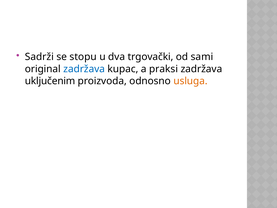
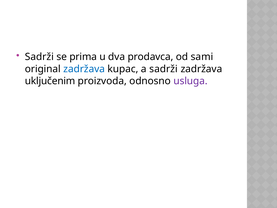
stopu: stopu -> prima (83, 57)
trgovački: trgovački -> prodavca (150, 57)
a praksi: praksi -> sadrži (164, 69)
usluga colour: orange -> purple (191, 81)
